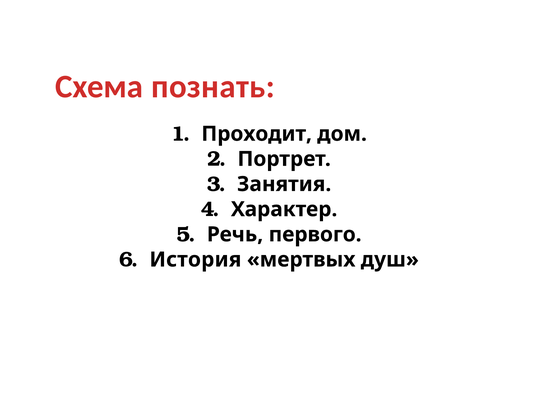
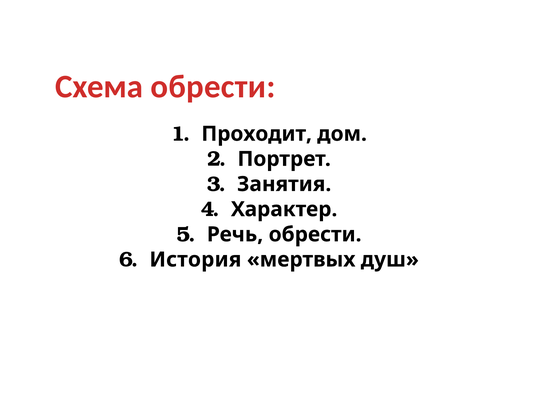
Схема познать: познать -> обрести (213, 87)
Речь первого: первого -> обрести (315, 234)
